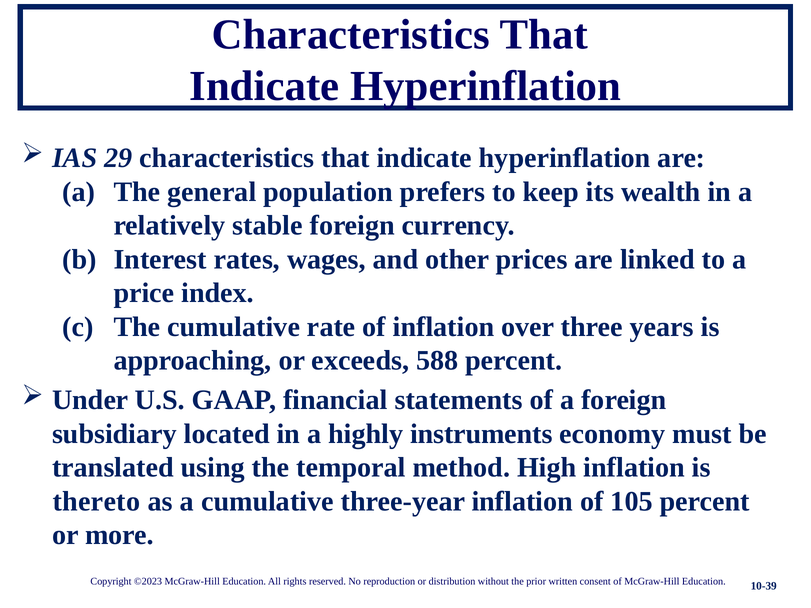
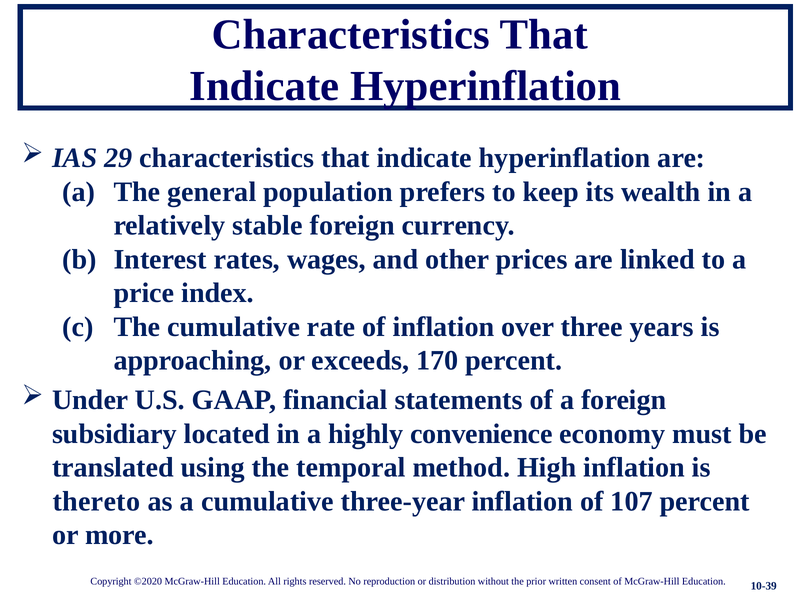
588: 588 -> 170 (437, 361)
instruments: instruments -> convenience (481, 434)
105: 105 -> 107 (632, 502)
©2023: ©2023 -> ©2020 (148, 582)
